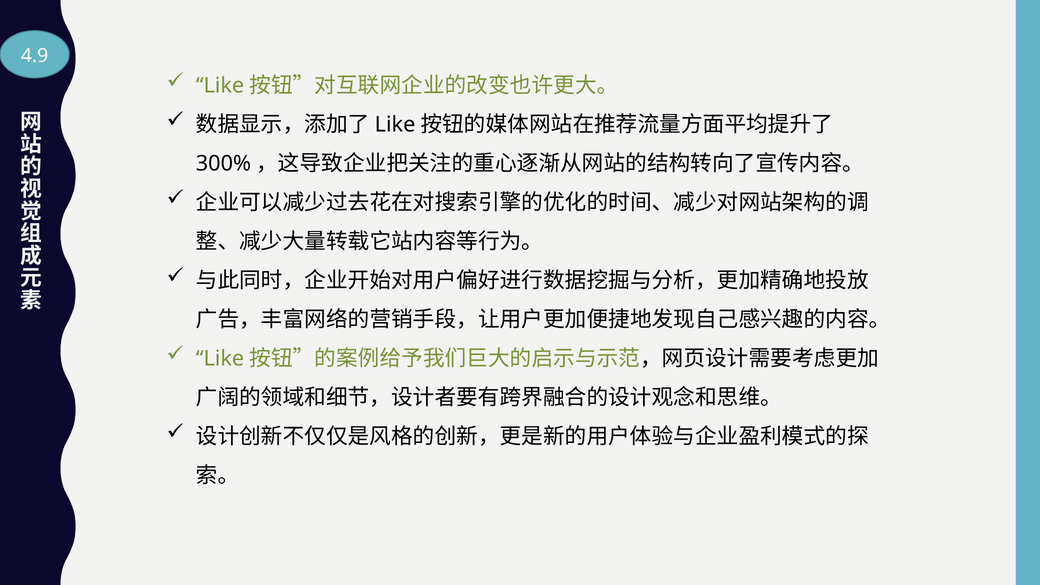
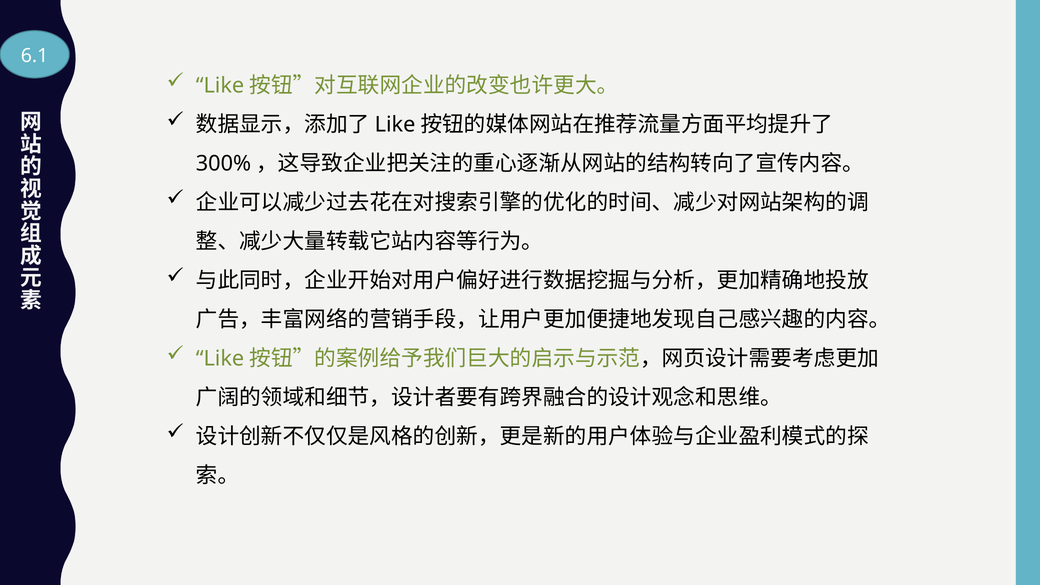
4.9: 4.9 -> 6.1 (35, 56)
